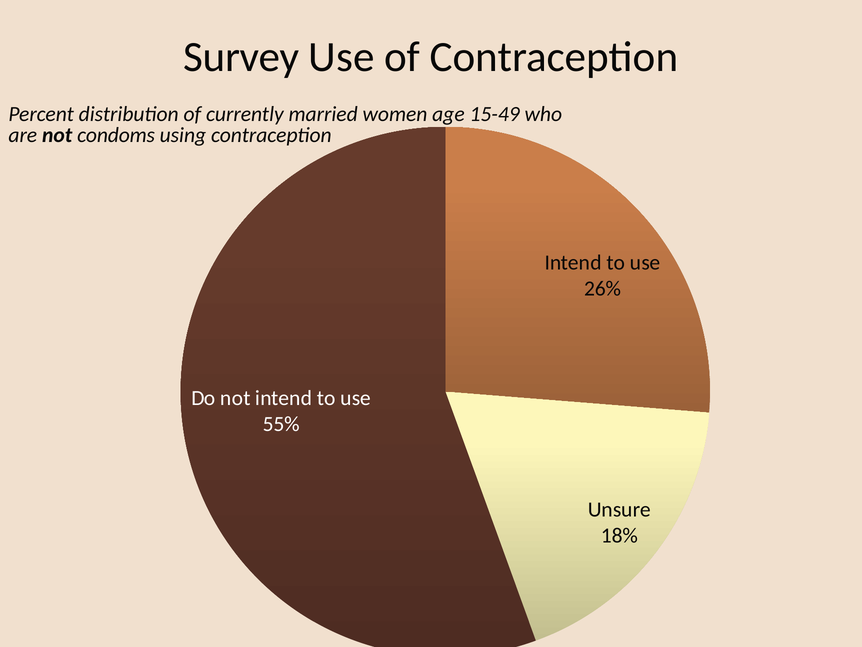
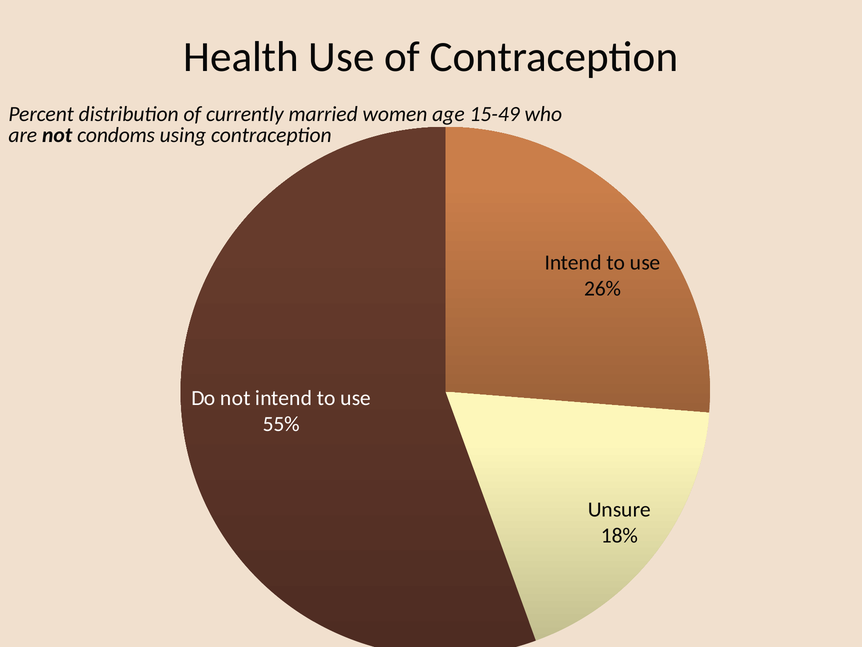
Survey: Survey -> Health (241, 57)
